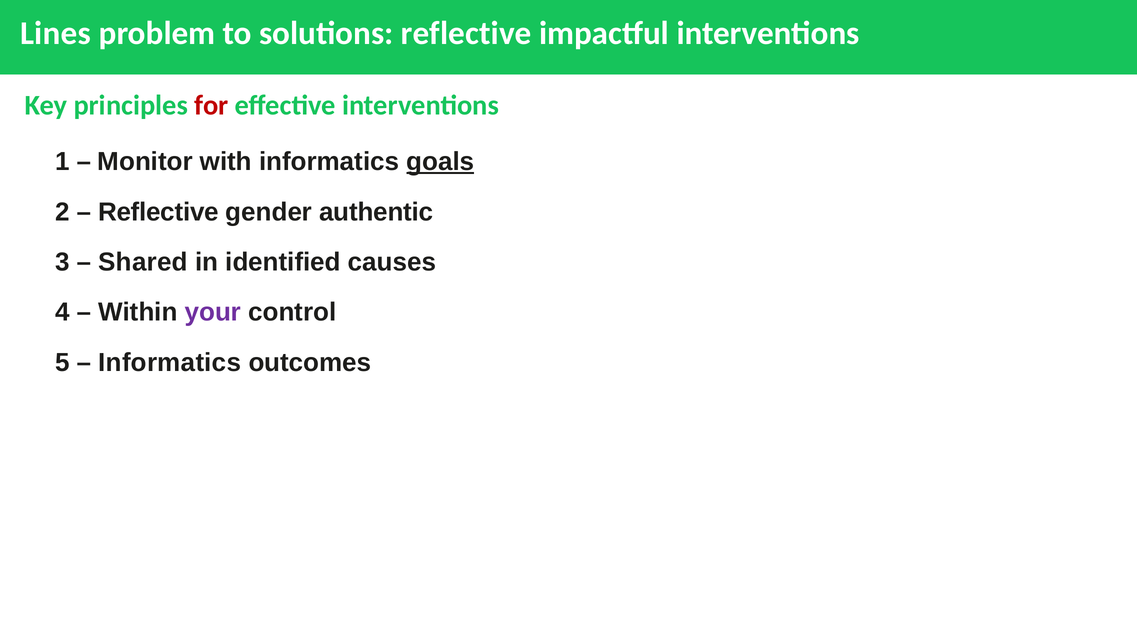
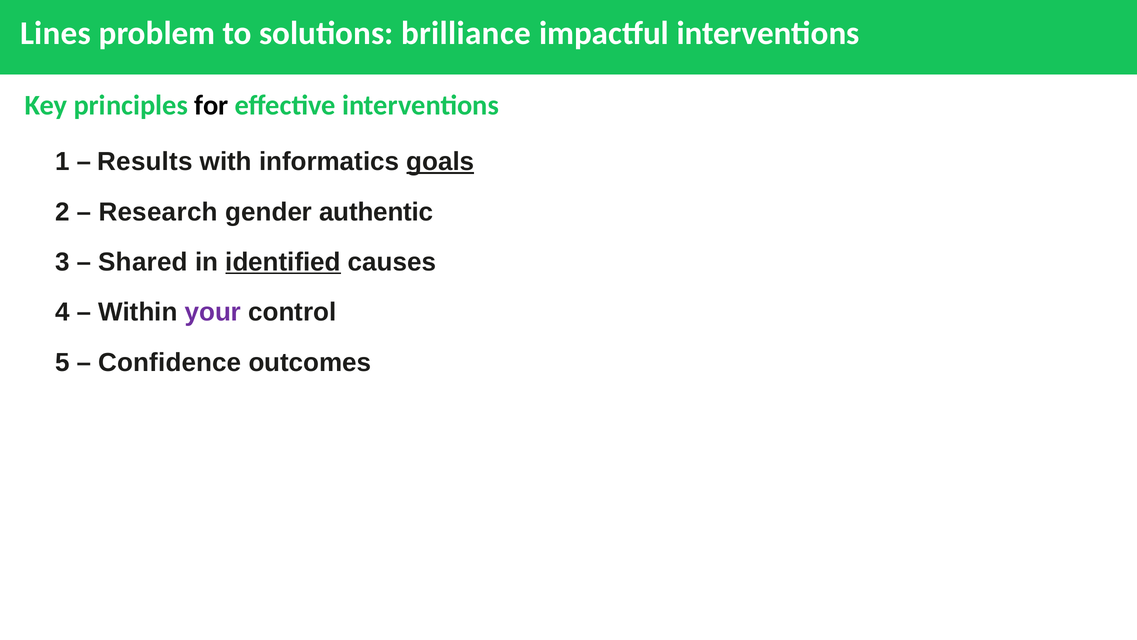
solutions reflective: reflective -> brilliance (466, 33)
for colour: red -> black (211, 105)
Monitor: Monitor -> Results (145, 162)
Reflective: Reflective -> Research (158, 212)
identified underline: none -> present (283, 262)
Informatics: Informatics -> Confidence (170, 362)
